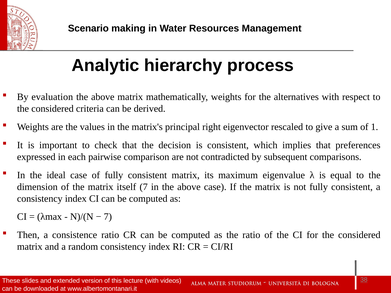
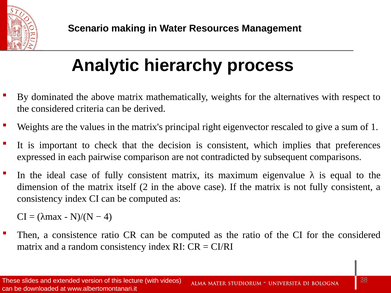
evaluation: evaluation -> dominated (52, 97)
itself 7: 7 -> 2 (144, 187)
7: 7 -> 4 (108, 217)
